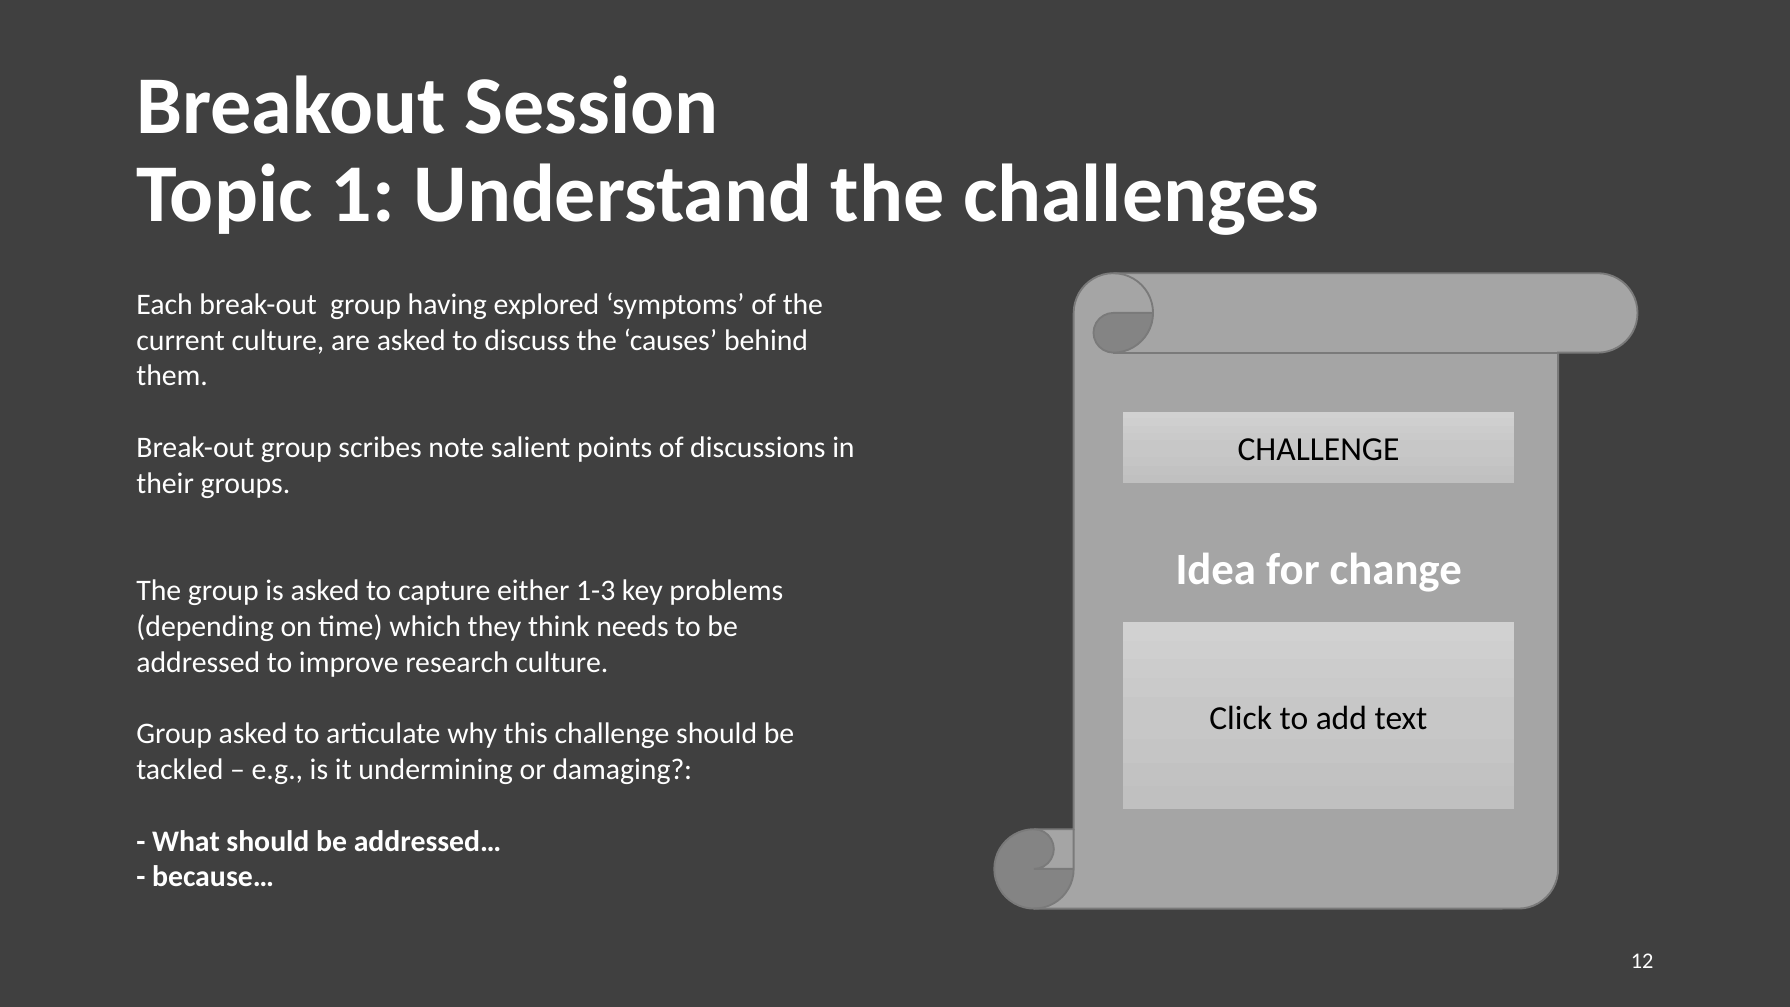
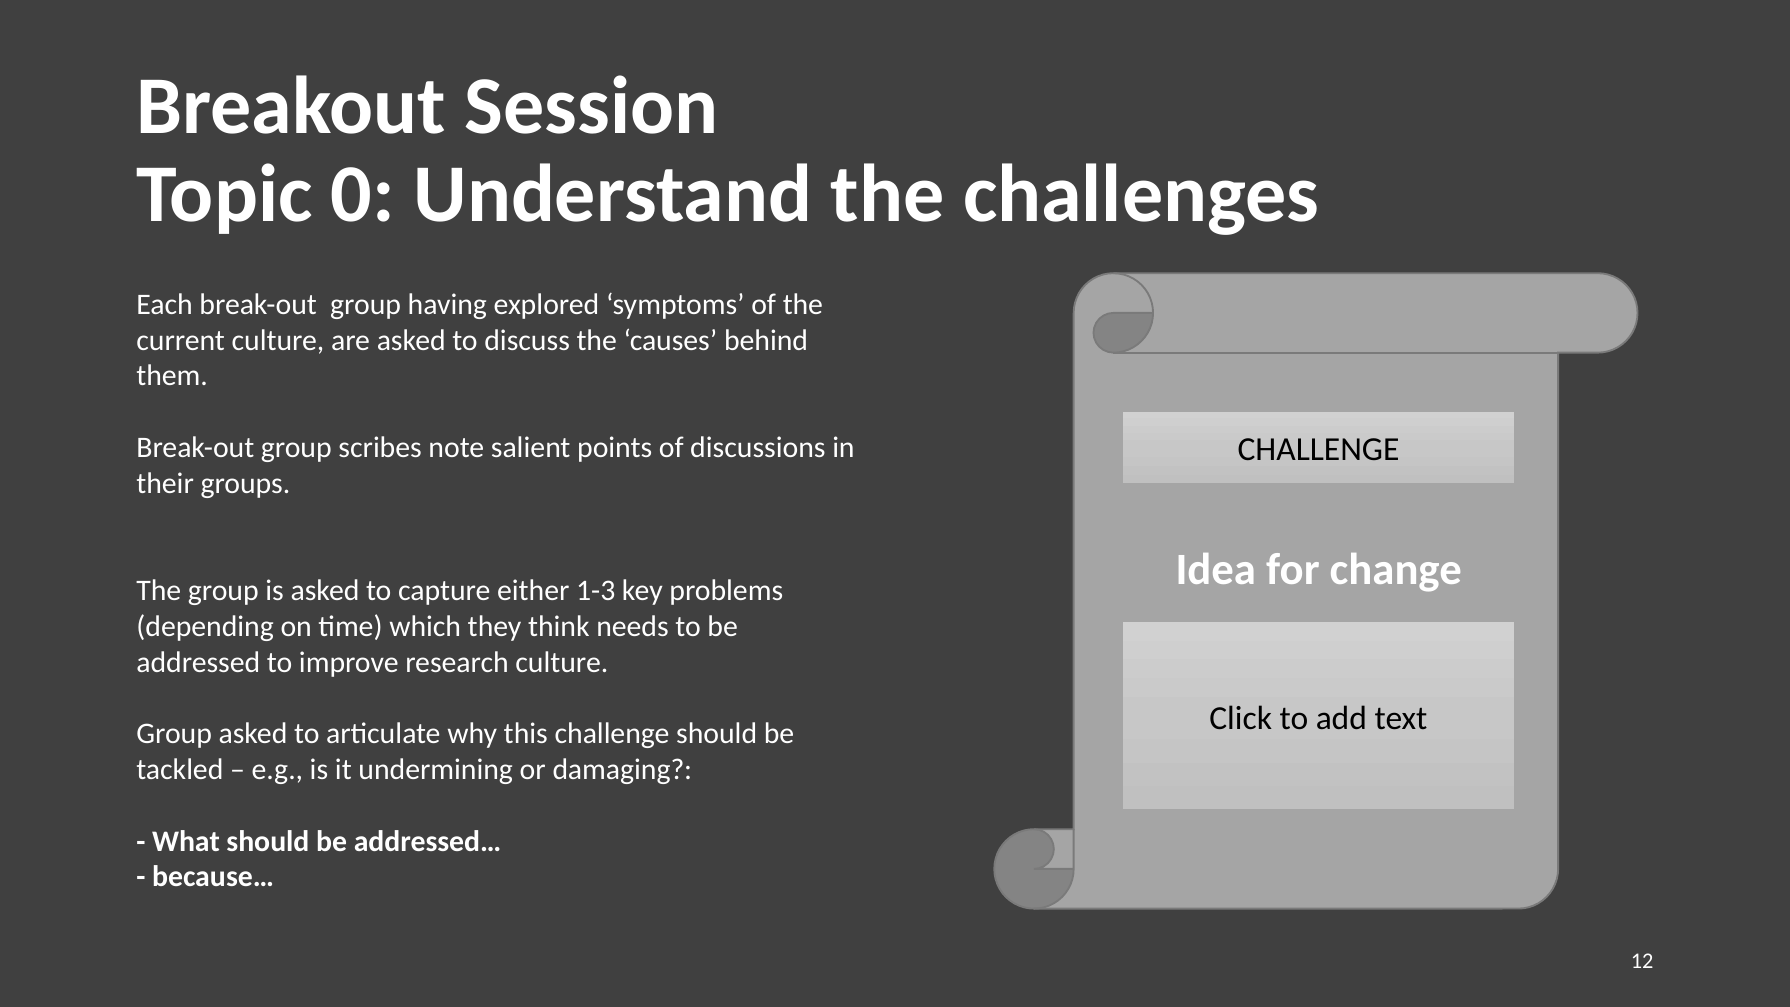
1: 1 -> 0 (363, 195)
